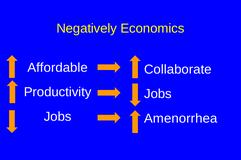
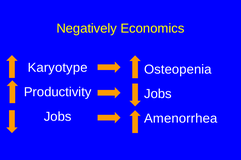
Affordable: Affordable -> Karyotype (58, 68)
Collaborate: Collaborate -> Osteopenia (178, 70)
